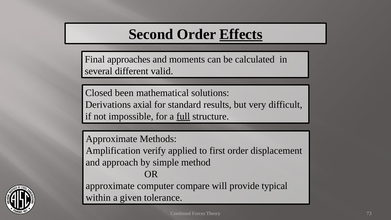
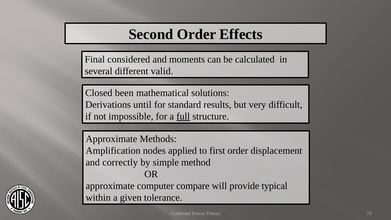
Effects underline: present -> none (241, 34)
approaches: approaches -> considered (129, 59)
axial: axial -> until (142, 105)
verify: verify -> nodes (154, 151)
approach: approach -> correctly (120, 162)
